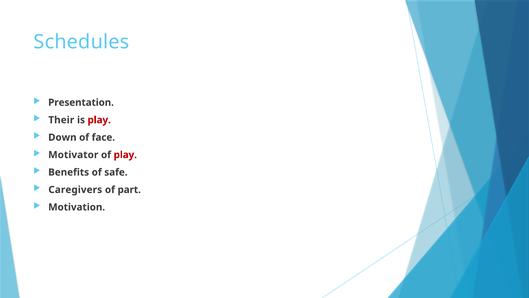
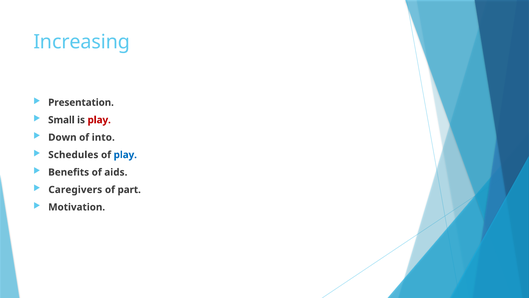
Schedules: Schedules -> Increasing (82, 42)
Their: Their -> Small (61, 120)
face: face -> into (103, 137)
Motivator: Motivator -> Schedules (73, 155)
play colour: red -> blue (125, 155)
safe: safe -> aids (116, 172)
